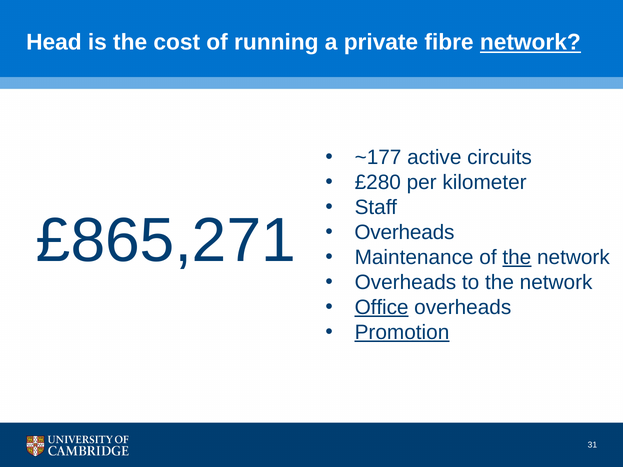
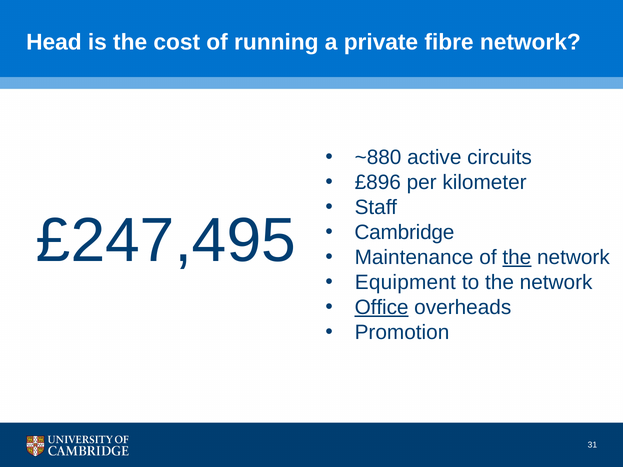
network underline: present -> none (530, 42)
~177: ~177 -> ~880 (378, 158)
£280: £280 -> £896 (378, 183)
£865,271: £865,271 -> £247,495 (166, 241)
Overheads: Overheads -> Cambridge (404, 233)
Overheads: Overheads -> Equipment (405, 283)
Promotion underline: present -> none (402, 332)
